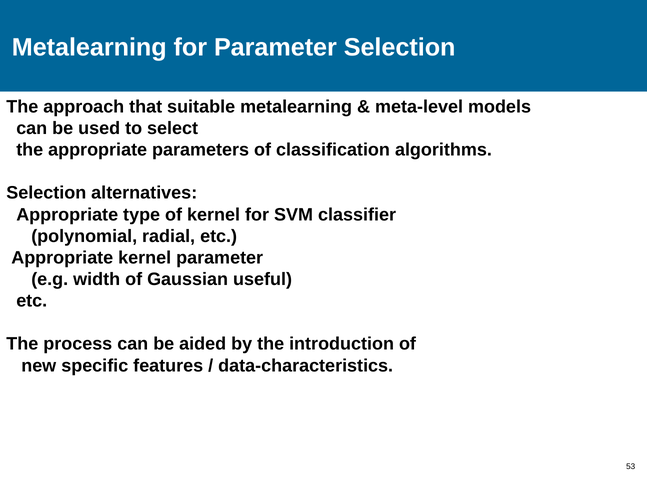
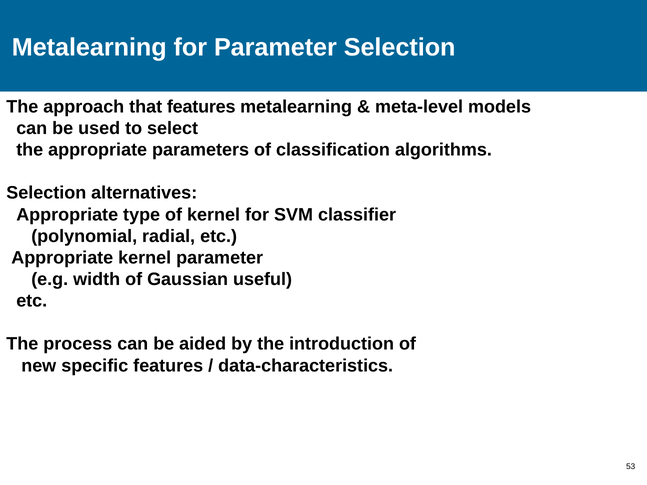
that suitable: suitable -> features (201, 107)
